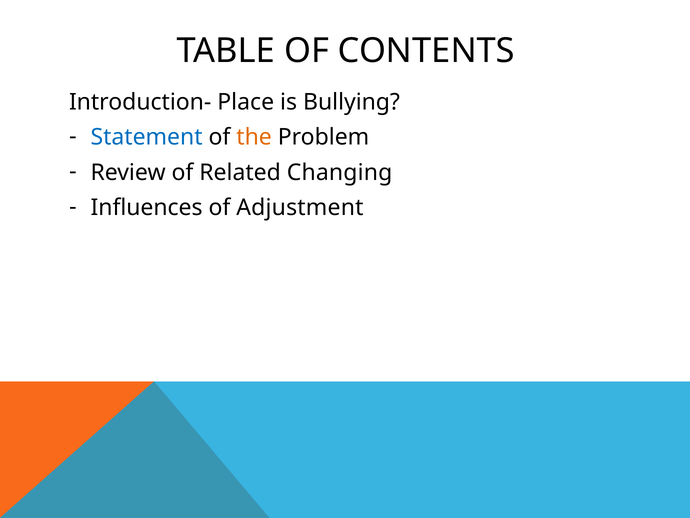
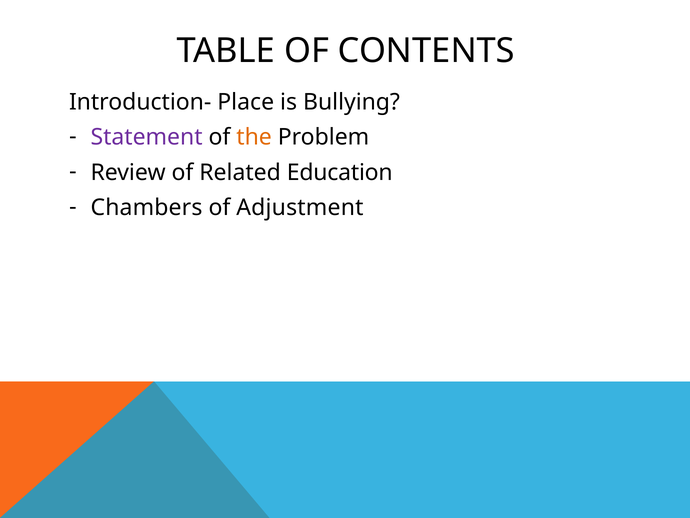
Statement colour: blue -> purple (147, 137)
Changing: Changing -> Education (340, 172)
Influences: Influences -> Chambers (146, 208)
